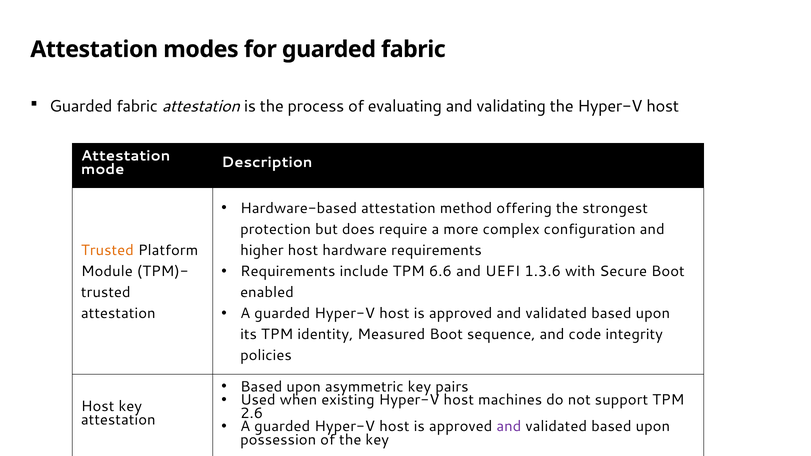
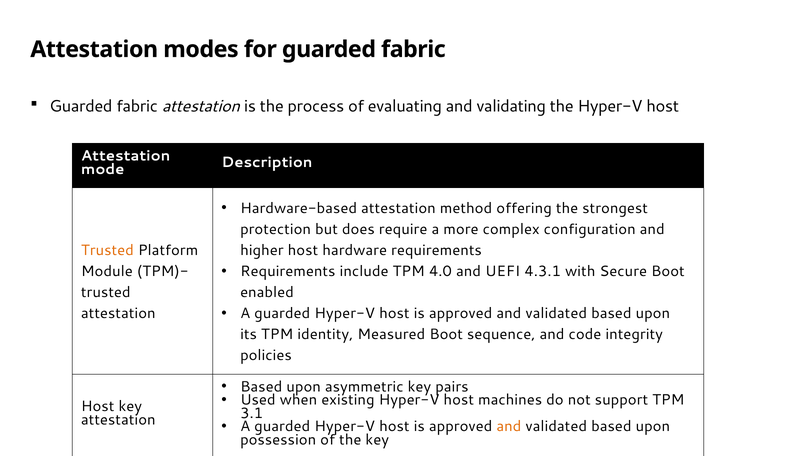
6.6: 6.6 -> 4.0 (440, 271)
1.3.6: 1.3.6 -> 4.3.1 (543, 271)
2.6: 2.6 -> 3.1 (252, 413)
and colour: purple -> orange (509, 426)
